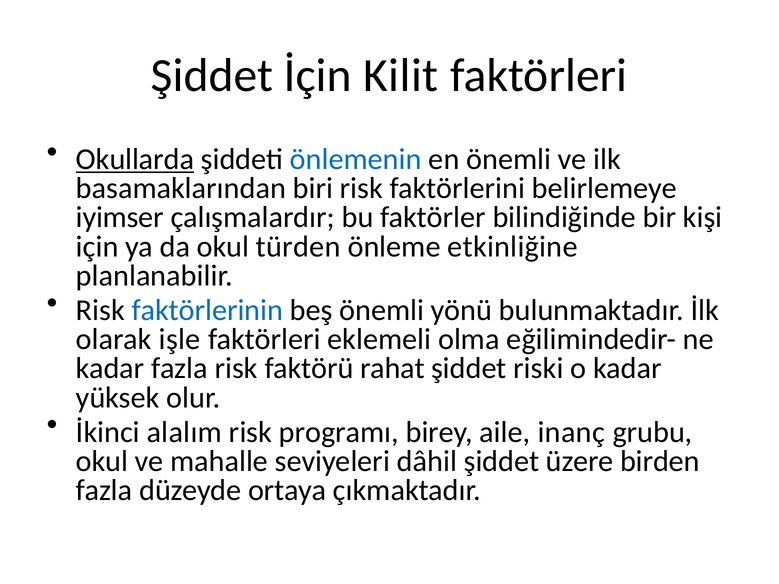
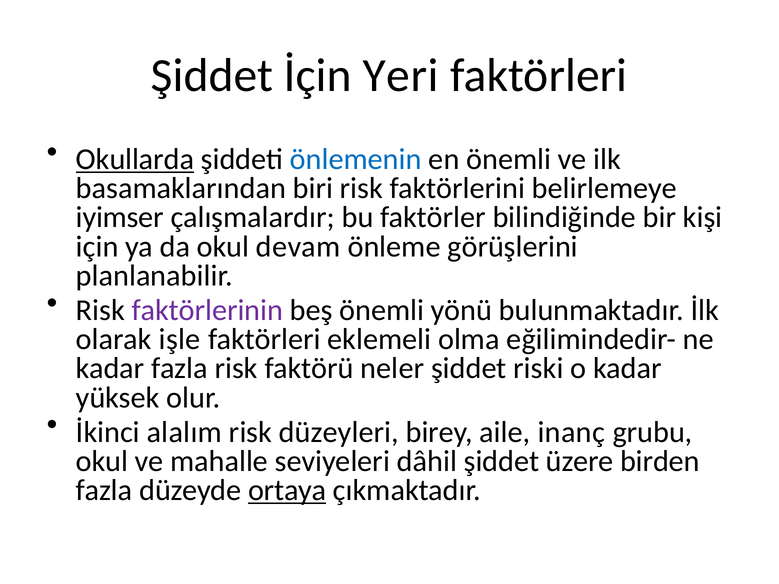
Kilit: Kilit -> Yeri (401, 75)
türden: türden -> devam (298, 247)
etkinliğine: etkinliğine -> görüşlerini (513, 247)
faktörlerinin colour: blue -> purple (207, 310)
rahat: rahat -> neler (392, 369)
programı: programı -> düzeyleri (339, 432)
ortaya underline: none -> present (287, 491)
